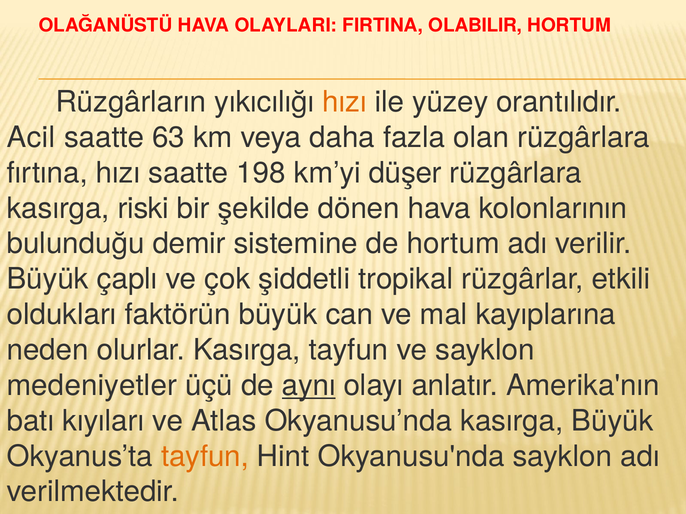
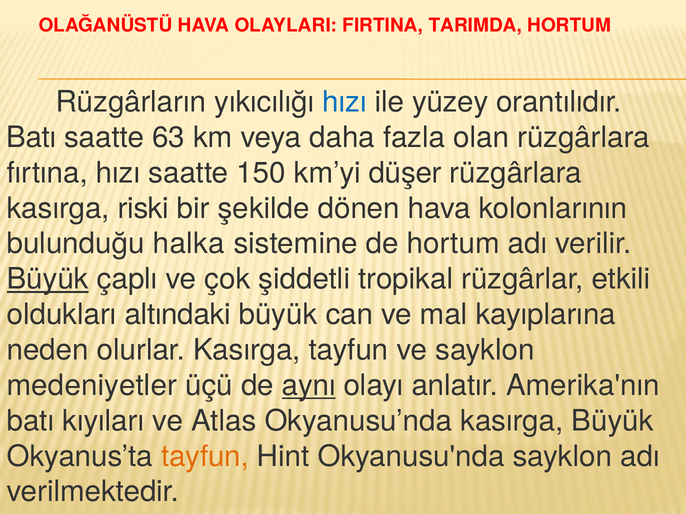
OLABILIR: OLABILIR -> TARIMDA (475, 25)
hızı colour: orange -> blue (344, 102)
Acil: Acil -> Batı (31, 138)
198: 198 -> 150 (261, 173)
demir: demir -> halka (189, 244)
Büyük underline: none -> present (48, 279)
faktörün: faktörün -> altındaki (178, 315)
